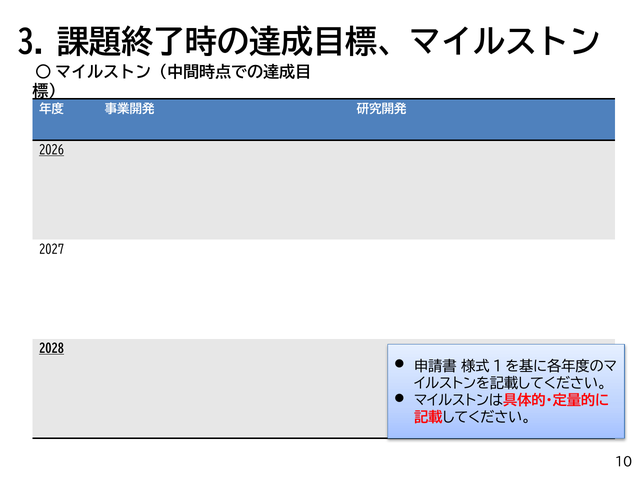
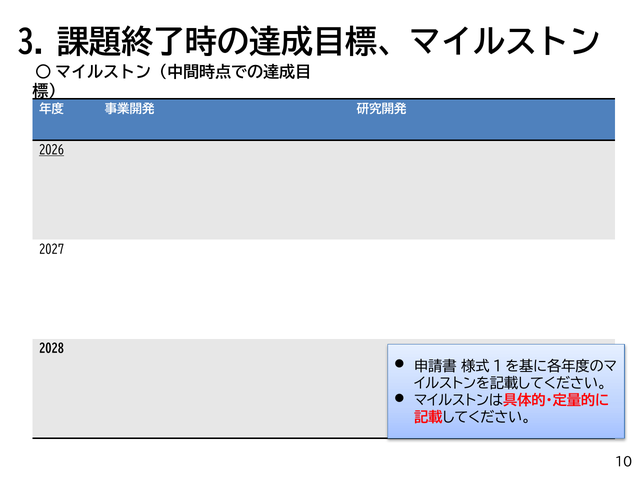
2028 underline: present -> none (52, 349)
